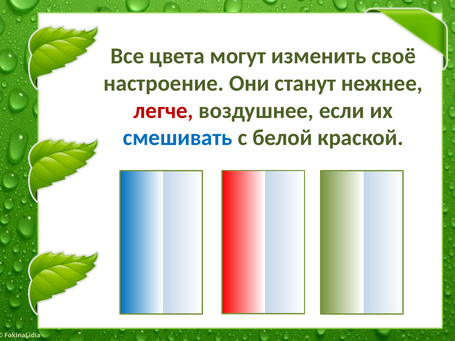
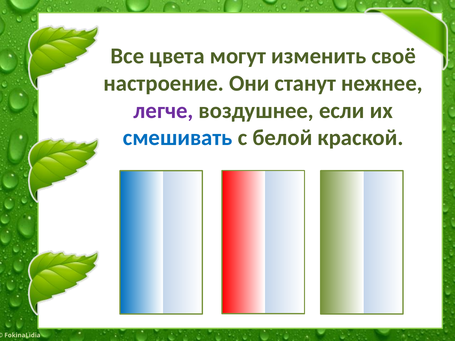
легче colour: red -> purple (164, 111)
